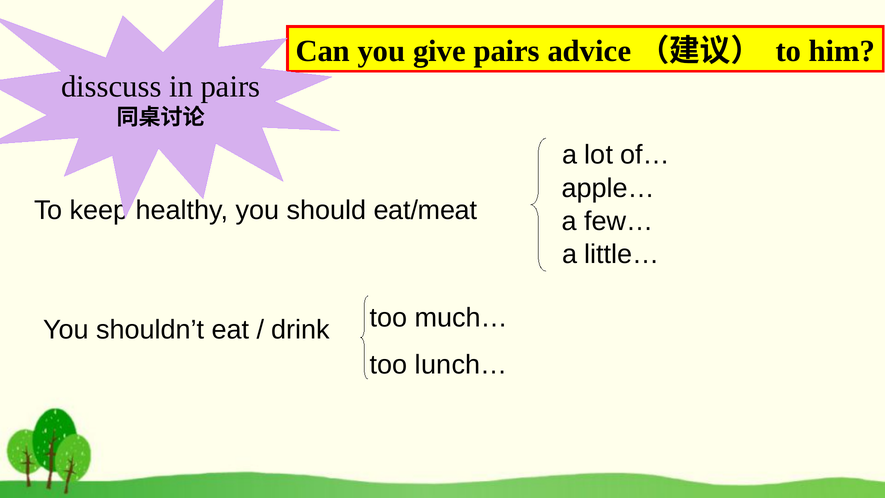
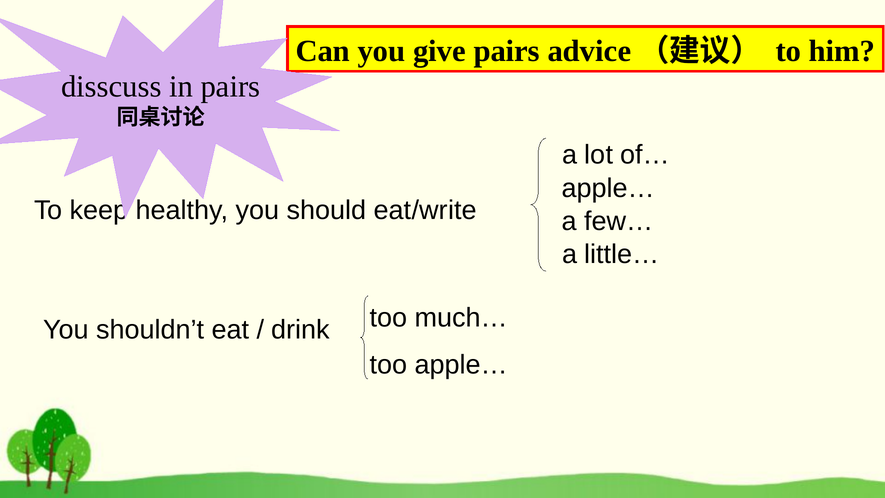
eat/meat: eat/meat -> eat/write (425, 210)
too lunch…: lunch… -> apple… (461, 365)
